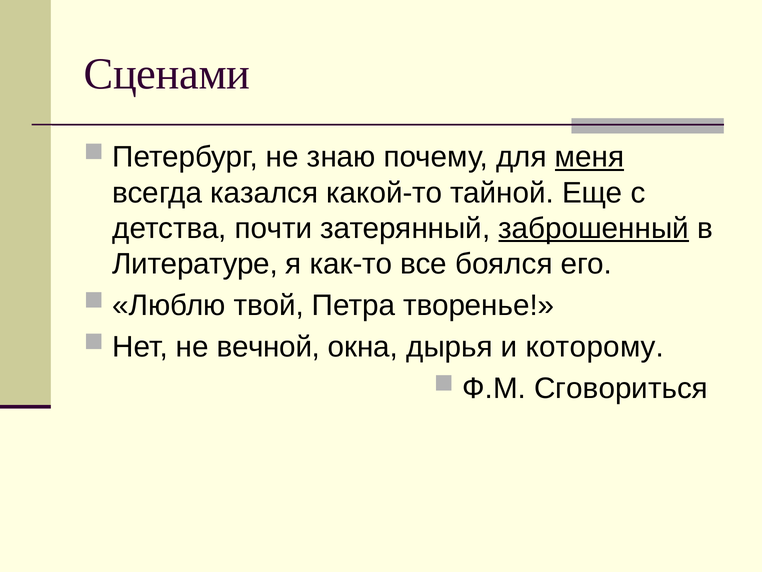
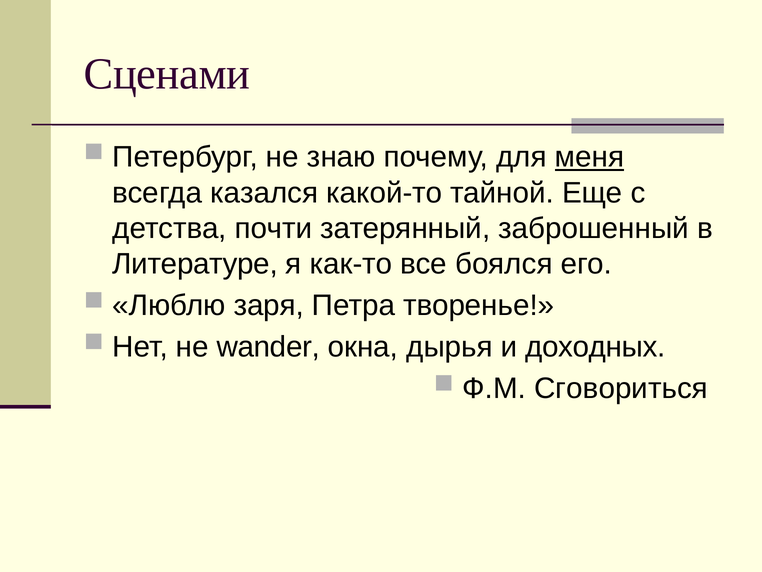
заброшенный underline: present -> none (594, 228)
твой: твой -> заря (269, 305)
вечной: вечной -> wander (268, 347)
которому: которому -> доходных (595, 347)
